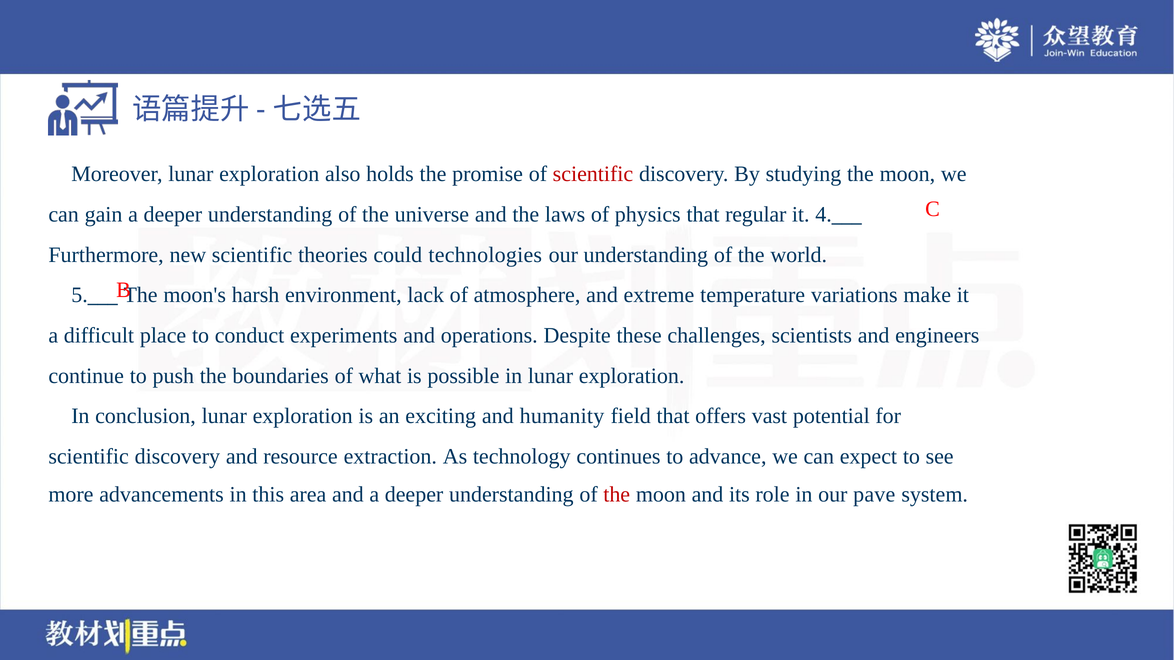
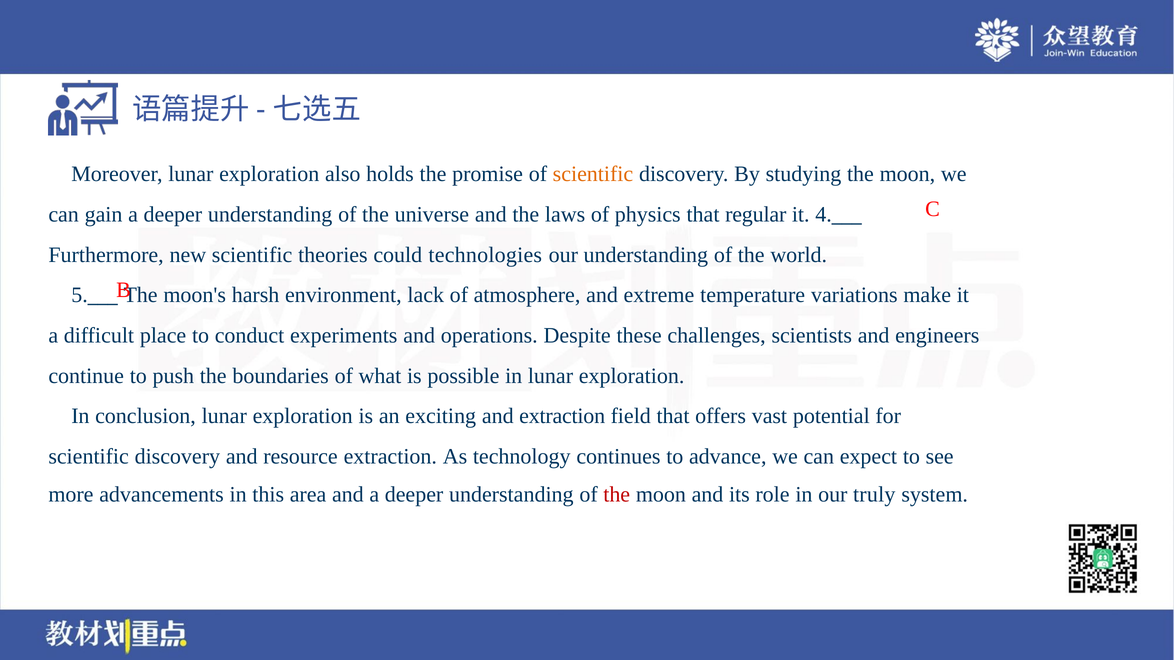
scientific colour: red -> orange (593, 174)
and humanity: humanity -> extraction (562, 416)
pave: pave -> truly (874, 495)
